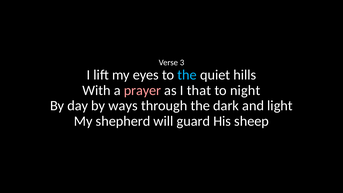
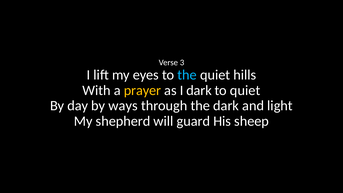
prayer colour: pink -> yellow (142, 90)
I that: that -> dark (199, 90)
to night: night -> quiet (245, 90)
